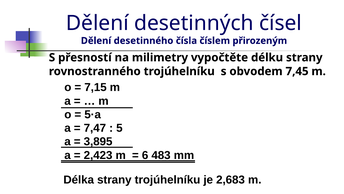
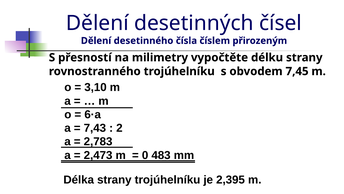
7,15: 7,15 -> 3,10 (96, 87)
5·a: 5·a -> 6·a (93, 114)
7,47: 7,47 -> 7,43 (95, 128)
5: 5 -> 2 (119, 128)
3,895: 3,895 -> 2,783 (98, 141)
2,423: 2,423 -> 2,473 (98, 155)
6: 6 -> 0 (145, 155)
2,683: 2,683 -> 2,395 (231, 179)
